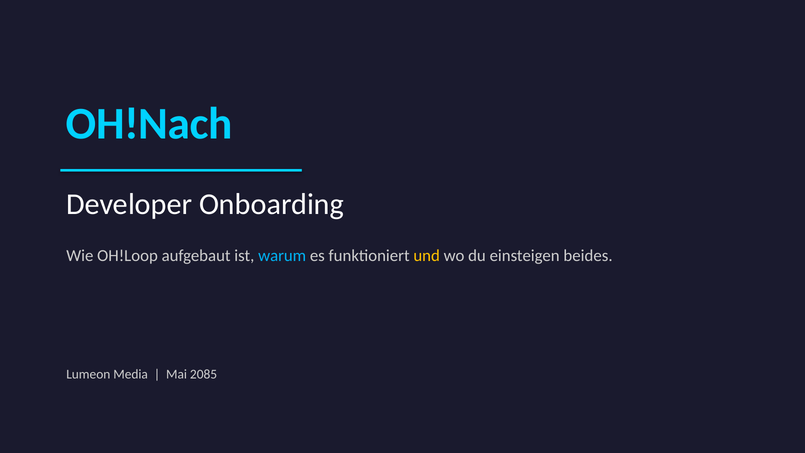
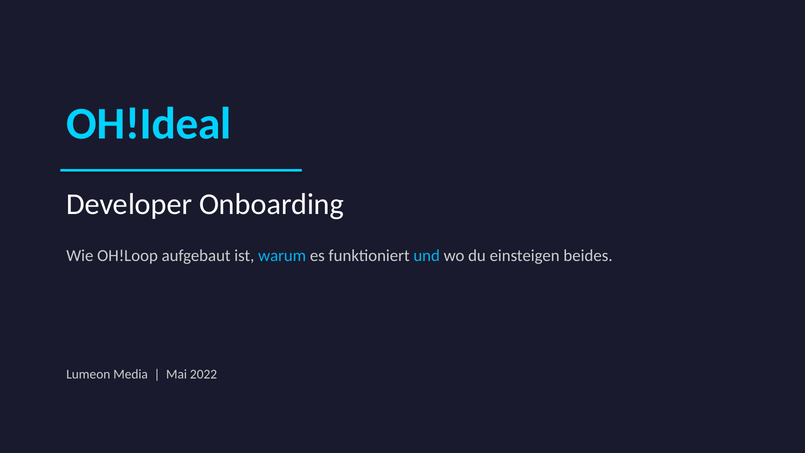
OH!Nach: OH!Nach -> OH!Ideal (149, 124)
und colour: yellow -> light blue (427, 256)
2085: 2085 -> 2022 (204, 374)
